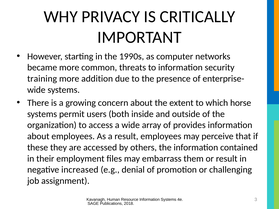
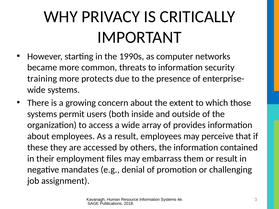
addition: addition -> protects (97, 79)
horse: horse -> those (241, 103)
increased: increased -> mandates (80, 170)
